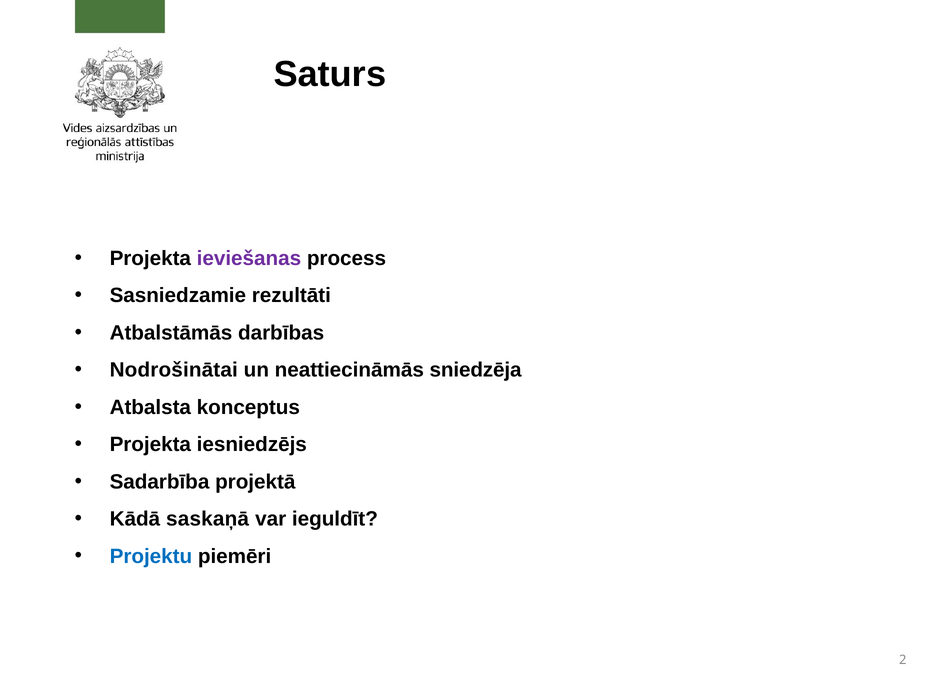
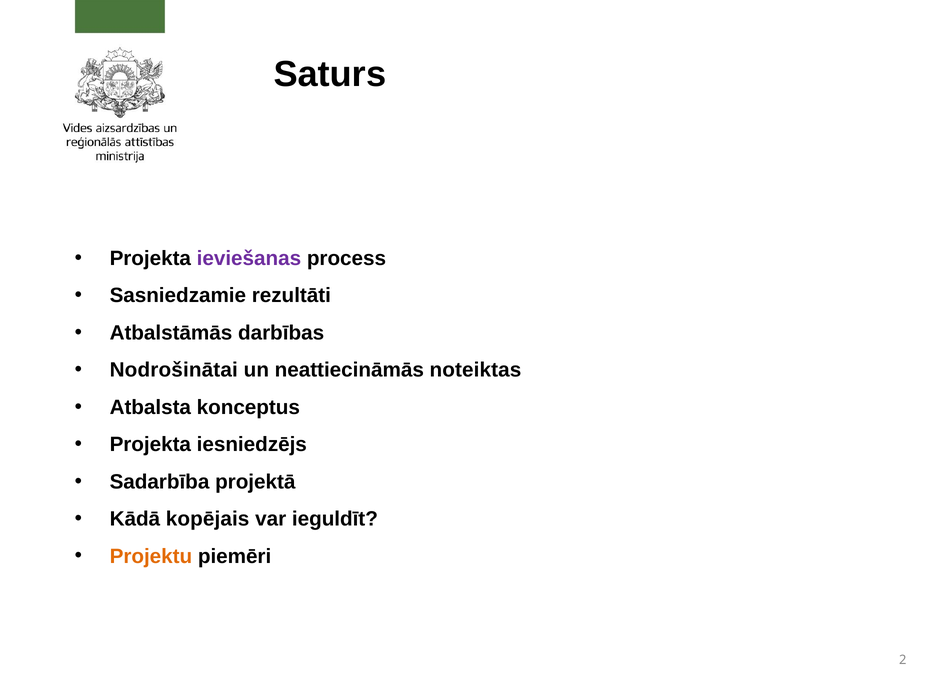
sniedzēja: sniedzēja -> noteiktas (475, 370)
saskaņā: saskaņā -> kopējais (208, 519)
Projektu colour: blue -> orange (151, 556)
